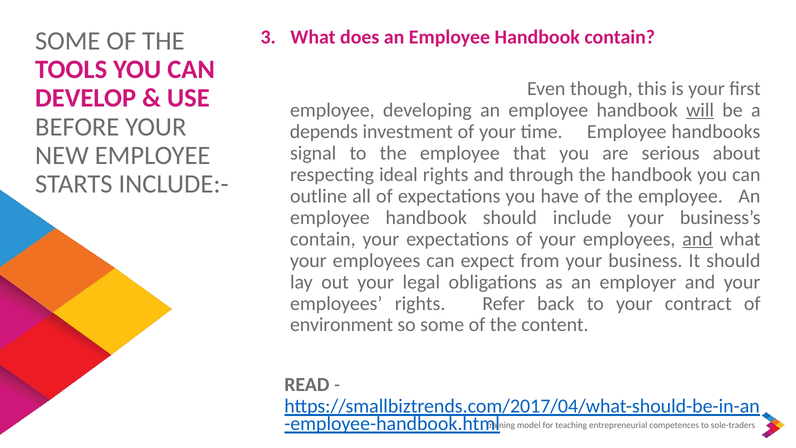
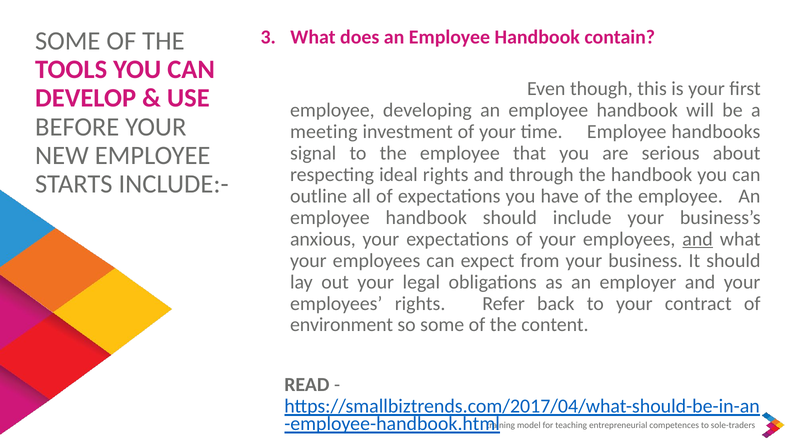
will underline: present -> none (700, 110)
depends: depends -> meeting (324, 131)
contain: contain -> anxious (323, 239)
